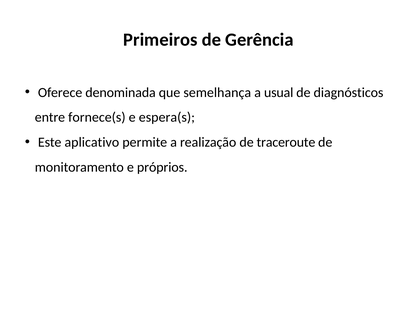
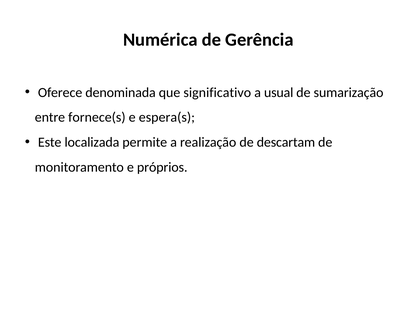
Primeiros: Primeiros -> Numérica (160, 40)
semelhança: semelhança -> significativo (217, 93)
diagnósticos: diagnósticos -> sumarização (349, 93)
aplicativo: aplicativo -> localizada (92, 143)
traceroute: traceroute -> descartam (286, 143)
